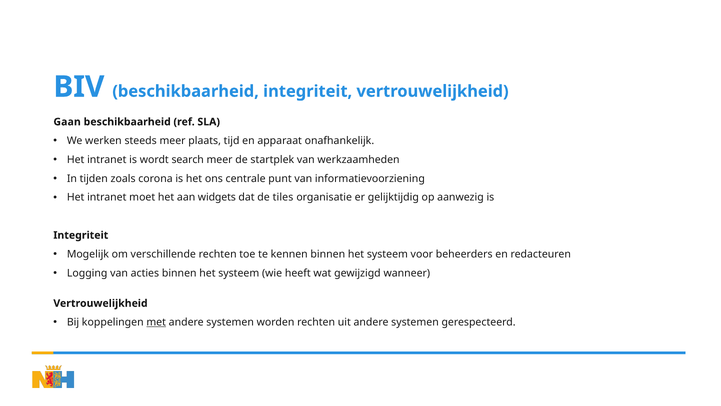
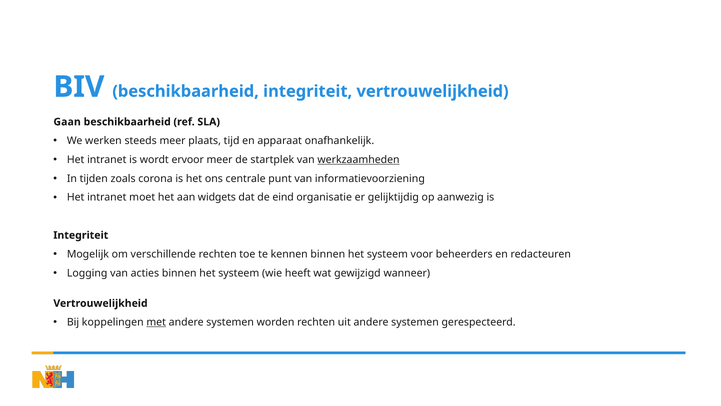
search: search -> ervoor (188, 159)
werkzaamheden underline: none -> present (359, 159)
tiles: tiles -> eind (283, 197)
